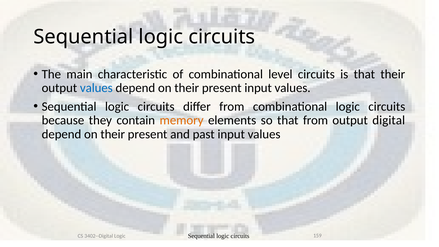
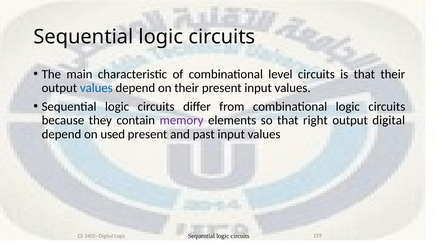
memory colour: orange -> purple (182, 120)
that from: from -> right (315, 120)
their: their -> used (113, 134)
